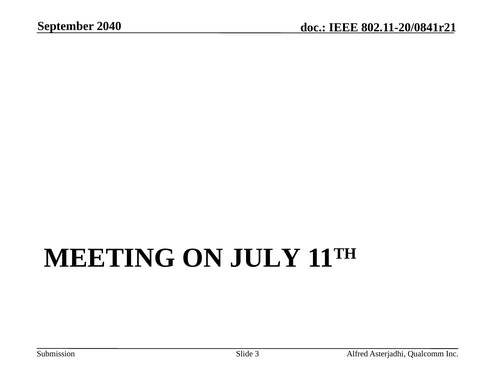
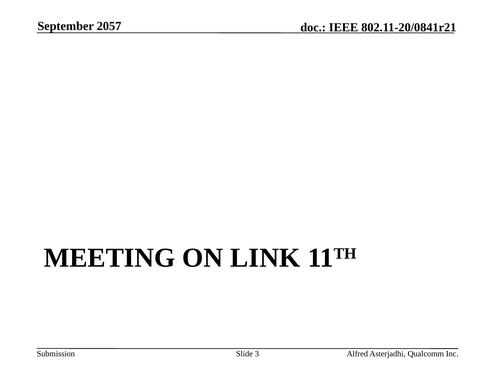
2040: 2040 -> 2057 (109, 26)
JULY: JULY -> LINK (265, 257)
